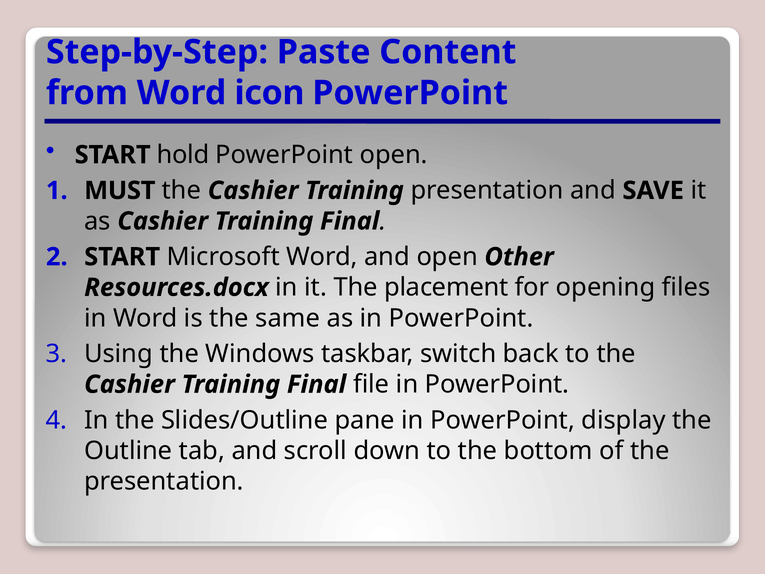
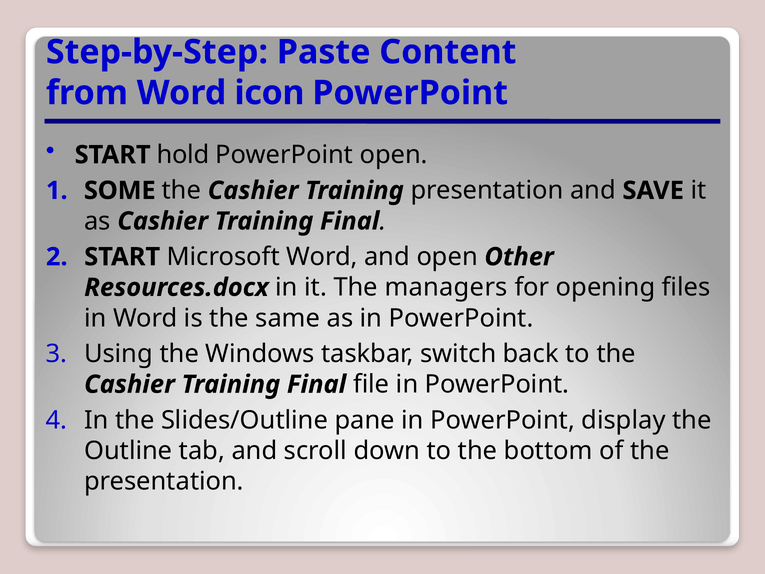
MUST: MUST -> SOME (120, 190)
placement: placement -> managers (446, 287)
